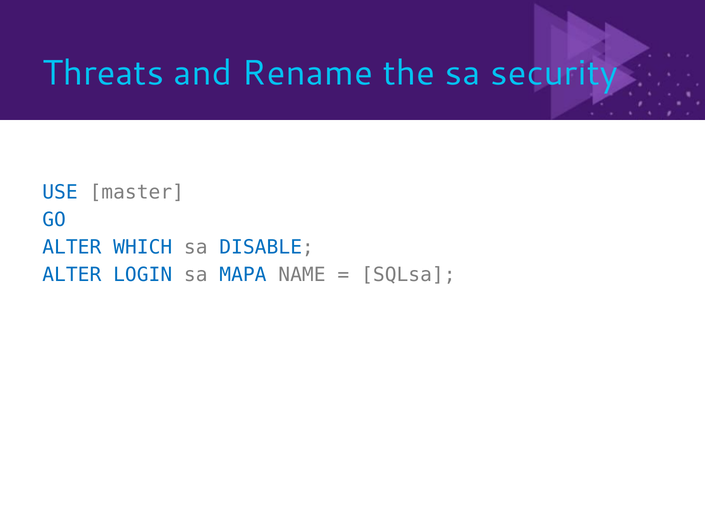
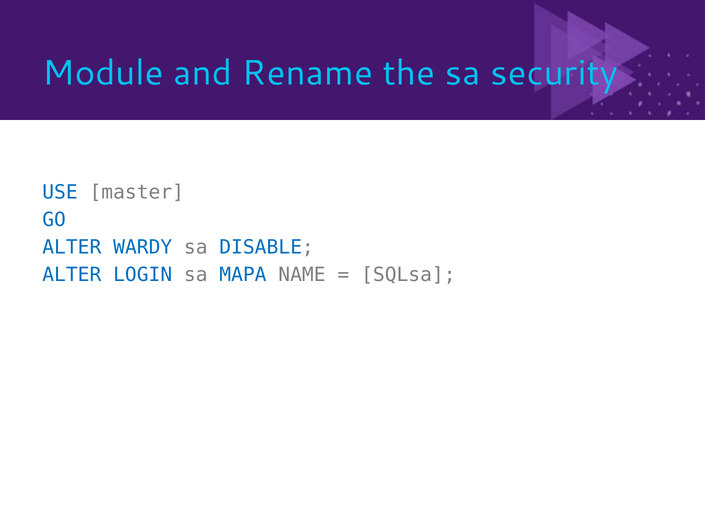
Threats: Threats -> Module (103, 73)
WHICH: WHICH -> WARDY (143, 247)
